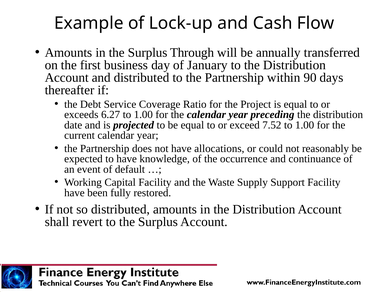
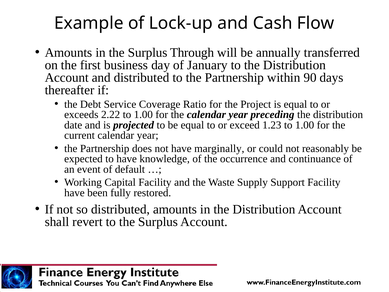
6.27: 6.27 -> 2.22 (111, 114)
7.52: 7.52 -> 1.23 (272, 125)
allocations: allocations -> marginally (219, 148)
